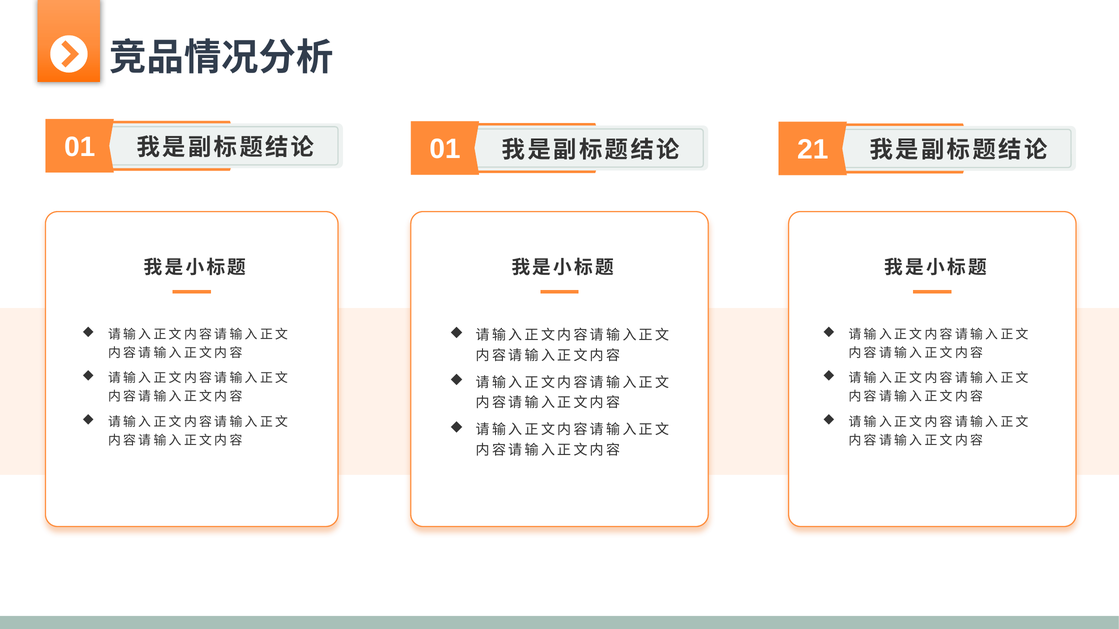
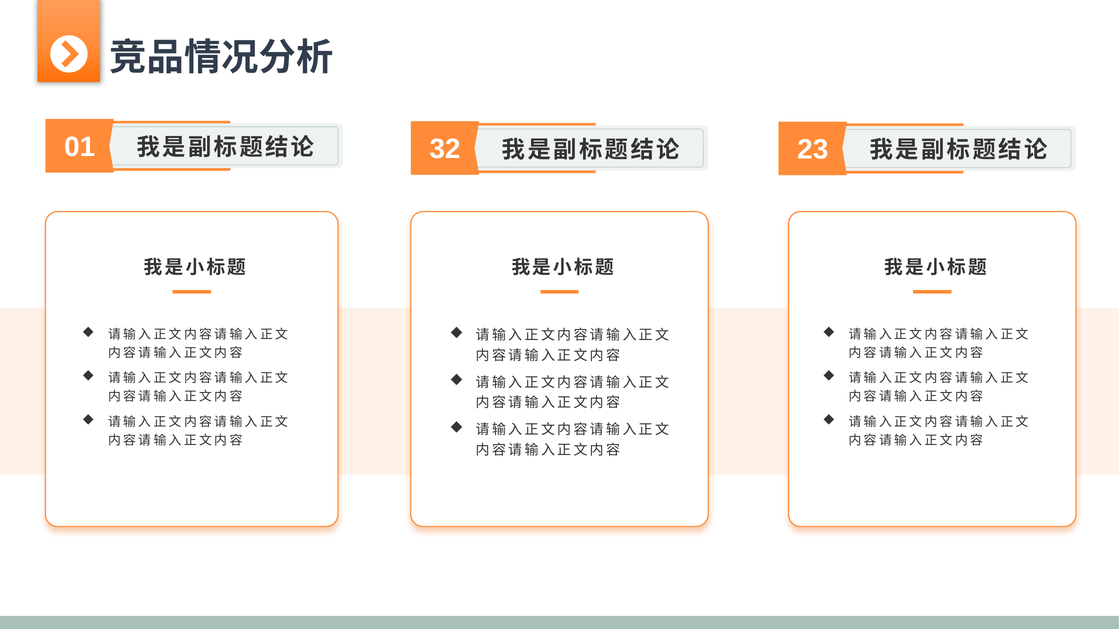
01: 01 -> 32 (445, 149)
21: 21 -> 23 (813, 150)
